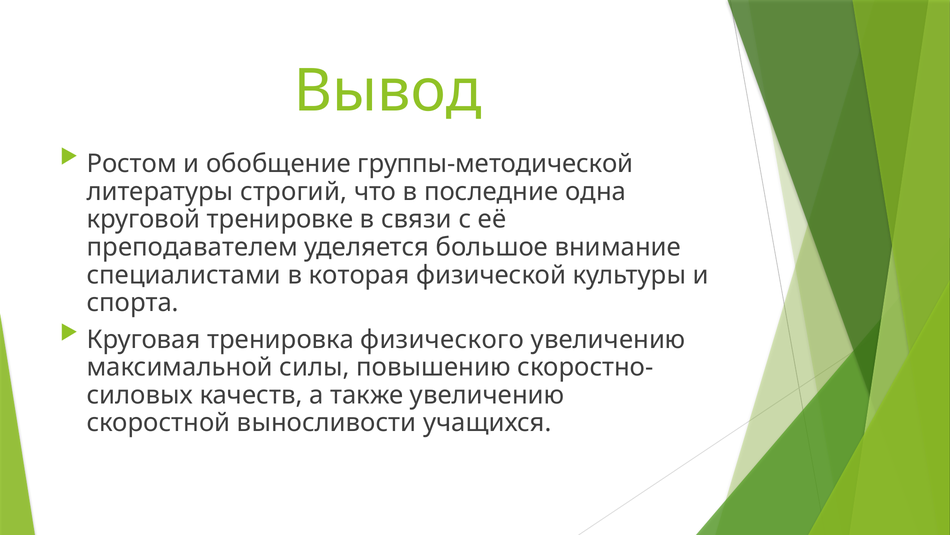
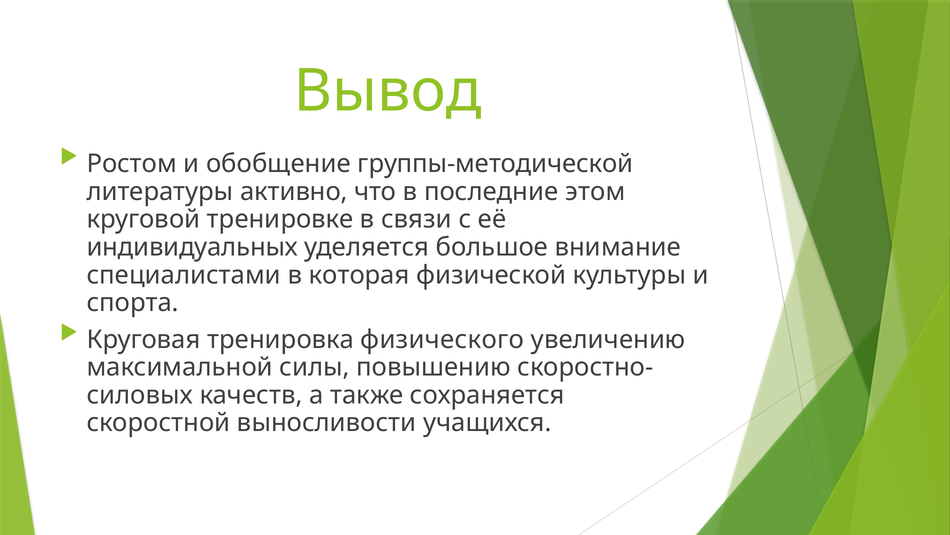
строгий: строгий -> активно (294, 191)
одна: одна -> этом (595, 191)
преподавателем: преподавателем -> индивидуальных (192, 247)
также увеличению: увеличению -> сохраняется (487, 395)
